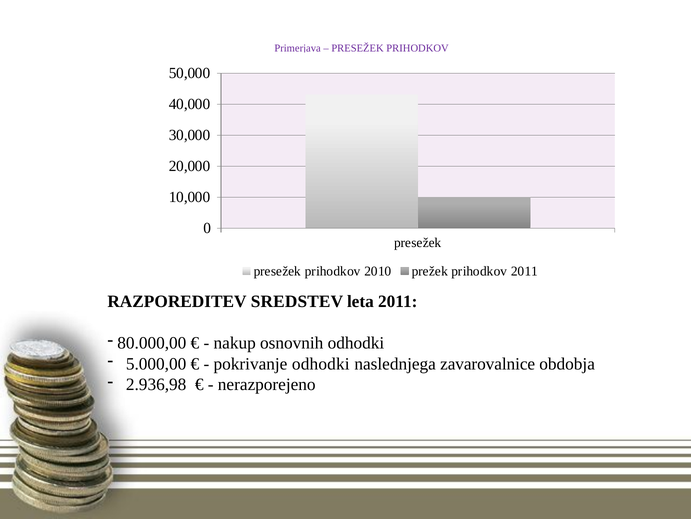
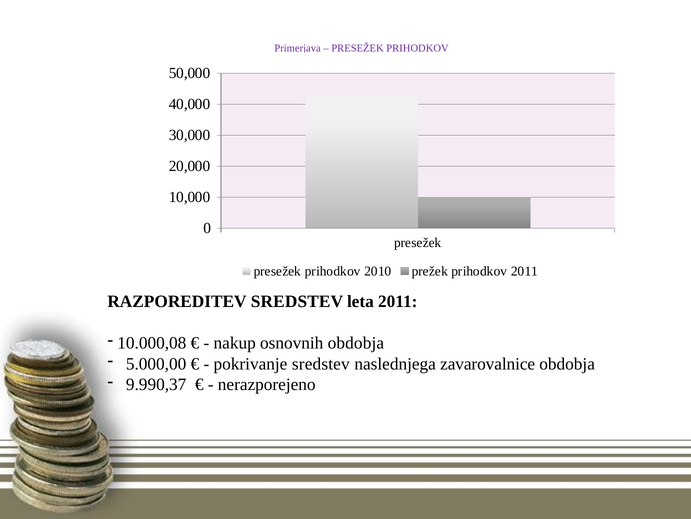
80.000,00: 80.000,00 -> 10.000,08 (152, 343)
osnovnih odhodki: odhodki -> obdobja (356, 343)
pokrivanje odhodki: odhodki -> sredstev (321, 363)
2.936,98: 2.936,98 -> 9.990,37 (156, 384)
